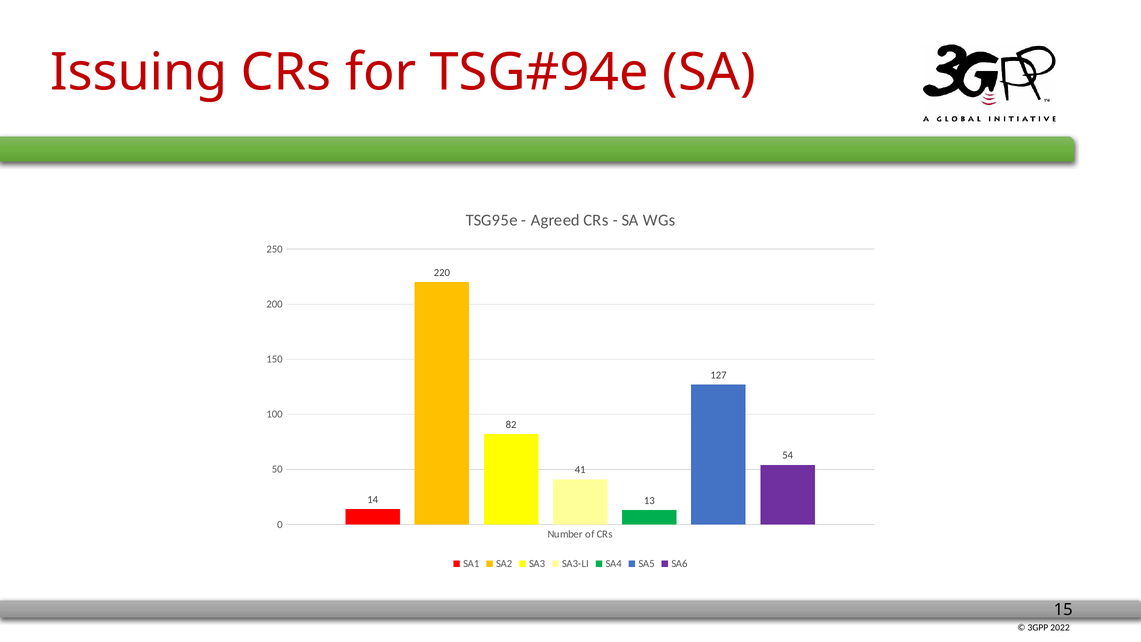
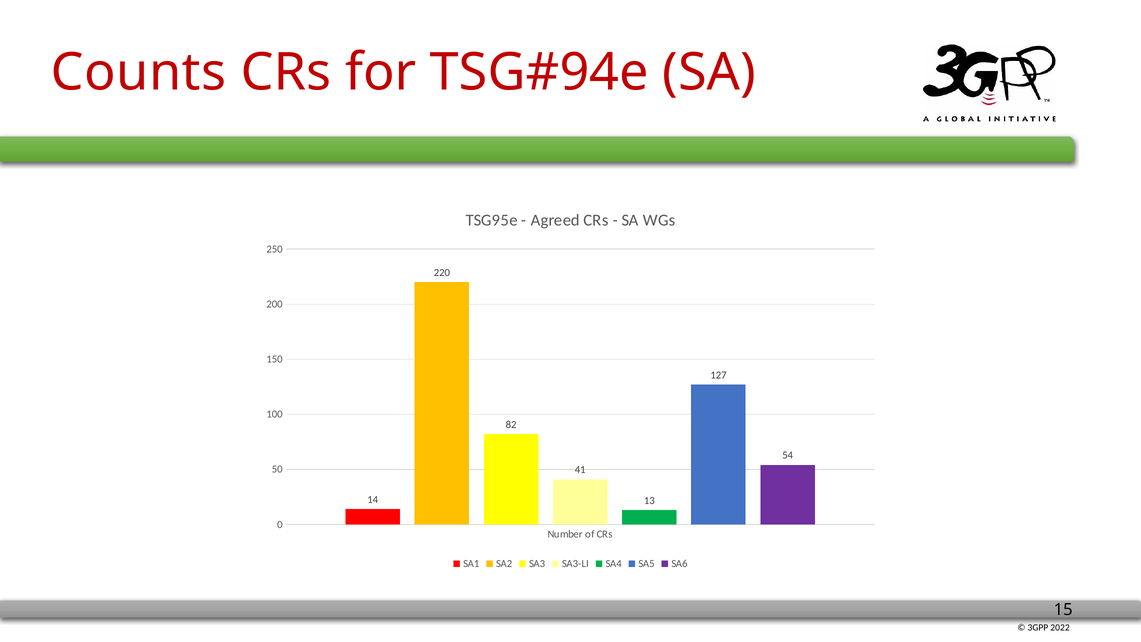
Issuing: Issuing -> Counts (138, 72)
